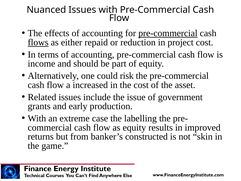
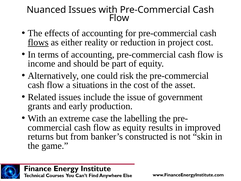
pre-commercial underline: present -> none (168, 33)
repaid: repaid -> reality (96, 42)
increased: increased -> situations (90, 85)
